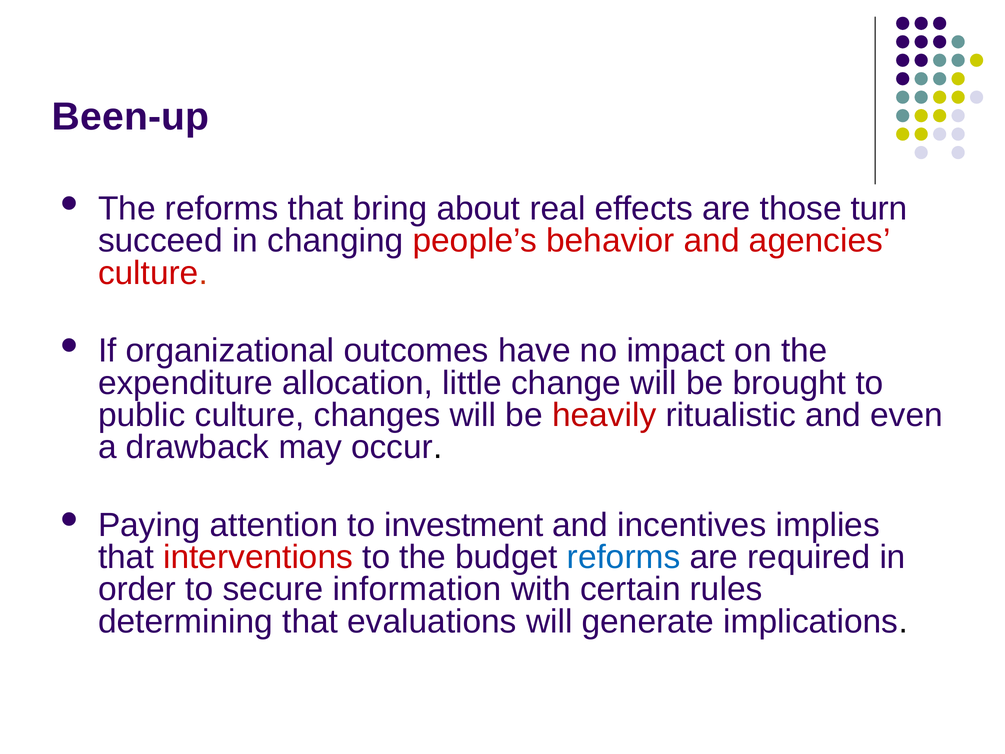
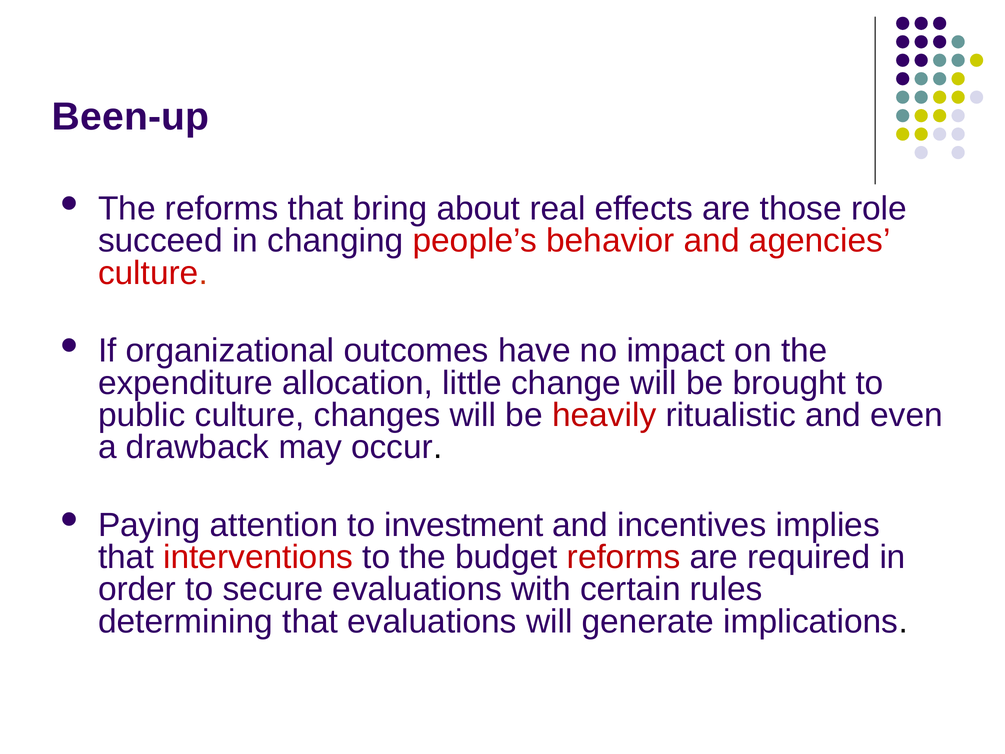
turn: turn -> role (879, 209)
reforms colour: blue -> red (624, 557)
secure information: information -> evaluations (417, 589)
